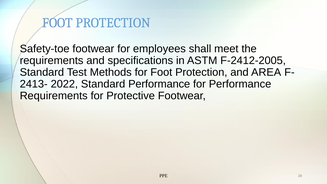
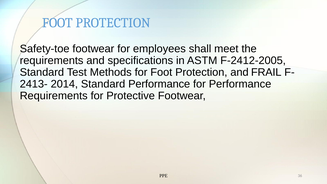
AREA: AREA -> FRAIL (266, 72)
2022: 2022 -> 2014 (64, 84)
